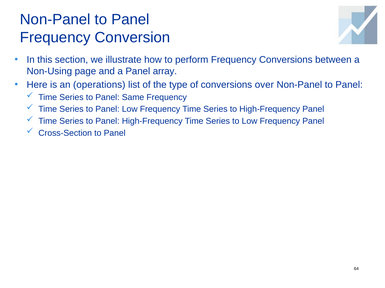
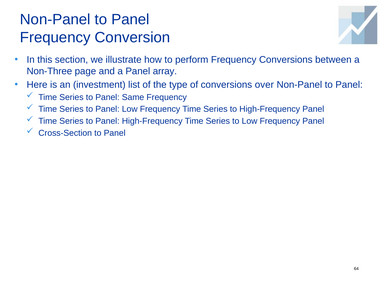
Non-Using: Non-Using -> Non-Three (49, 71)
operations: operations -> investment (99, 85)
